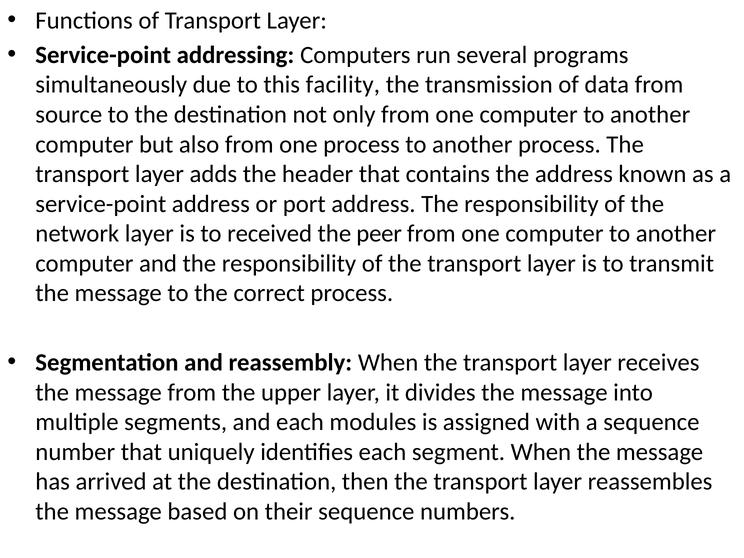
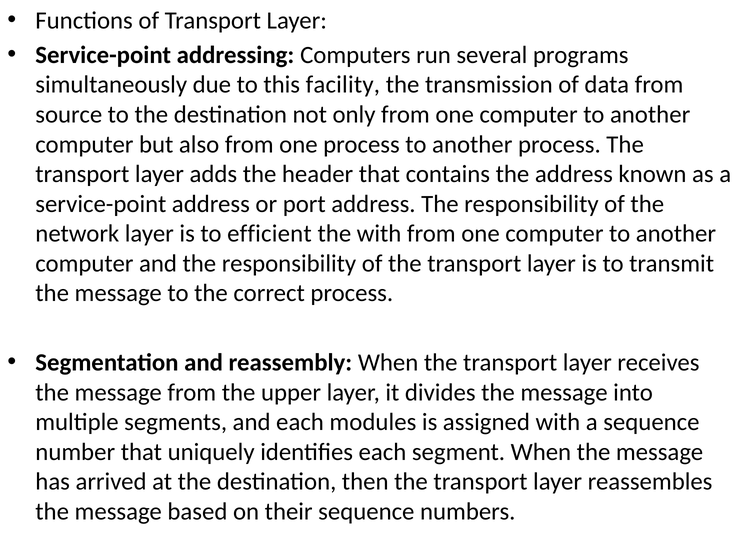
received: received -> efficient (269, 234)
the peer: peer -> with (379, 234)
